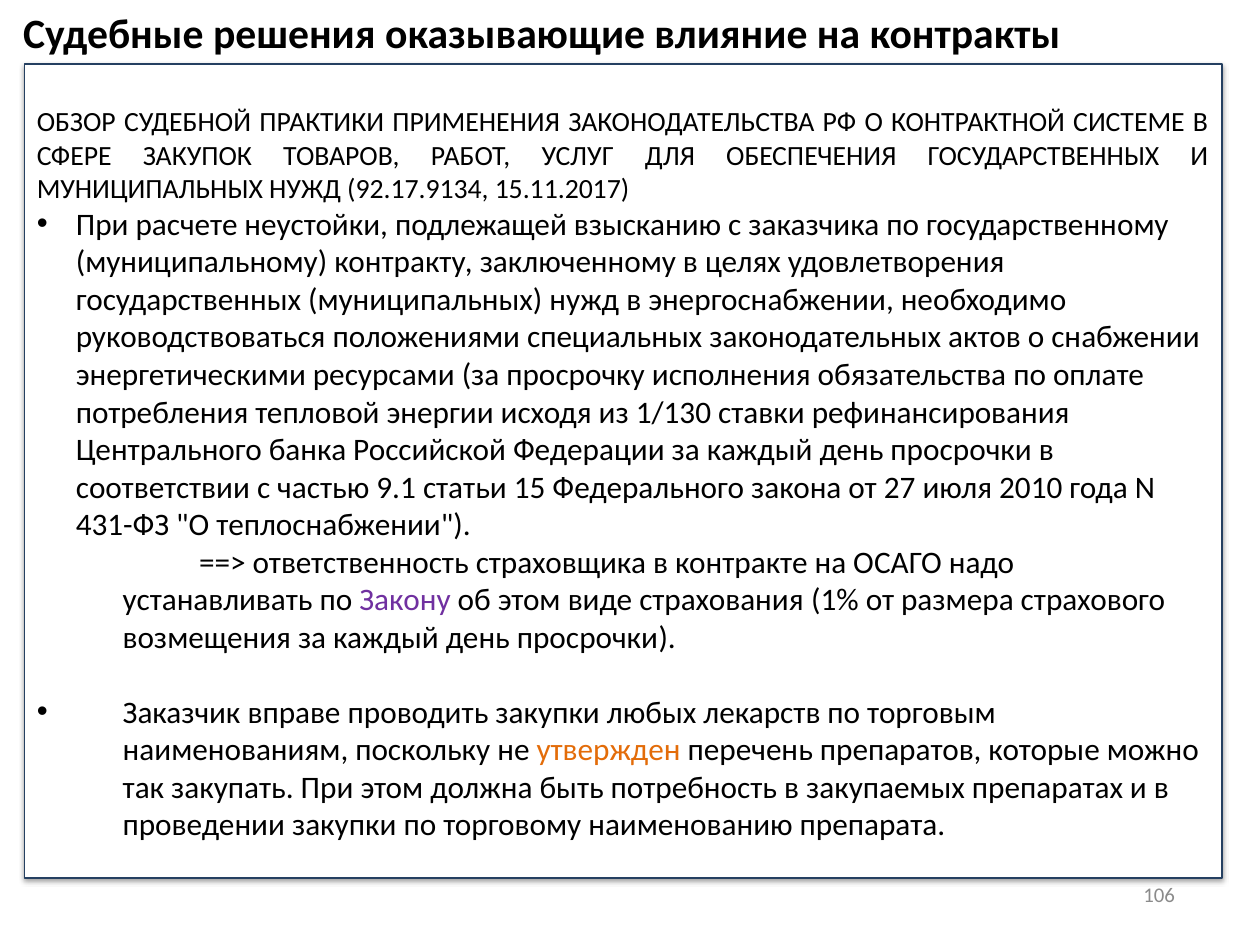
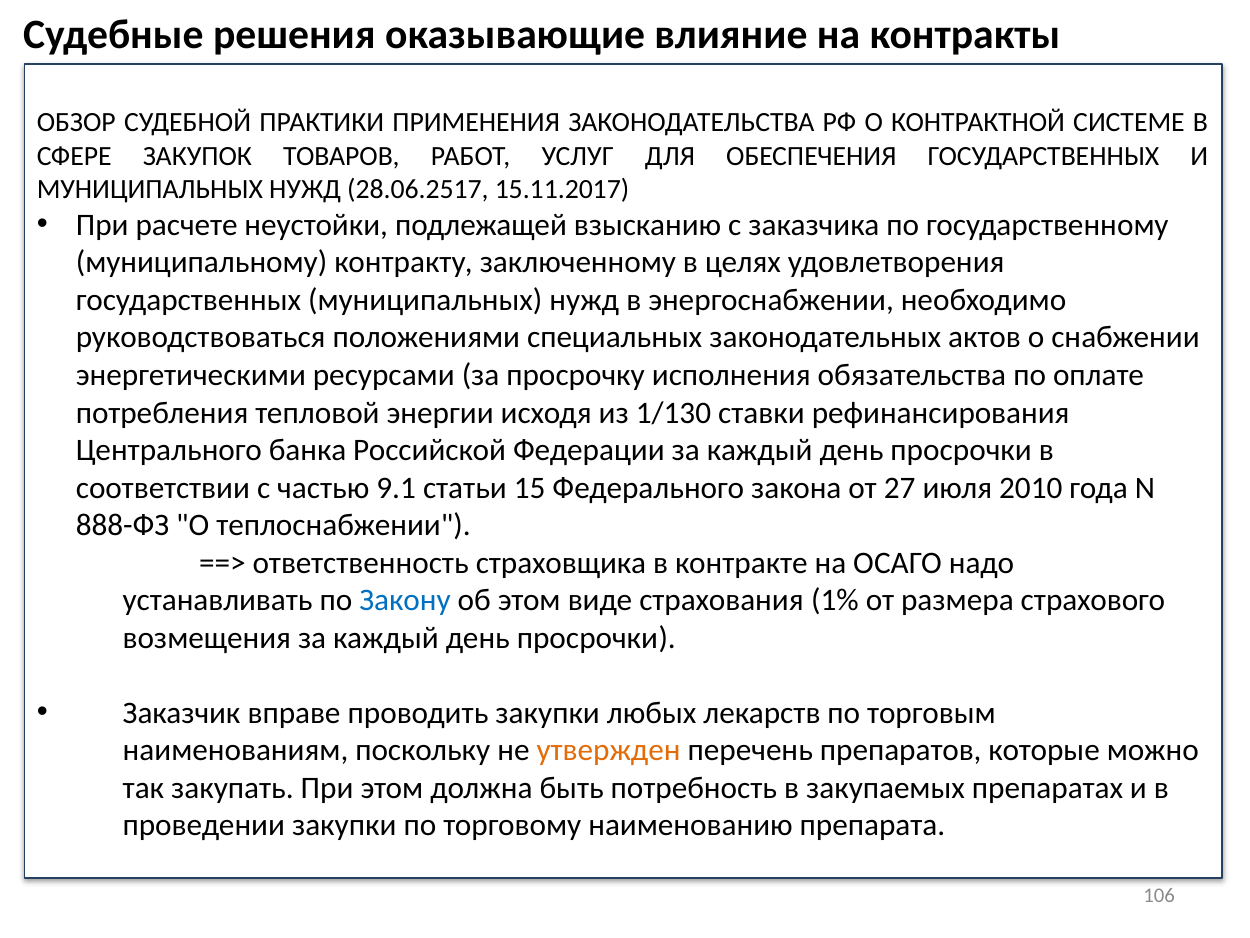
92.17.9134: 92.17.9134 -> 28.06.2517 (418, 189)
431-ФЗ: 431-ФЗ -> 888-ФЗ (123, 525)
Закону colour: purple -> blue (405, 600)
